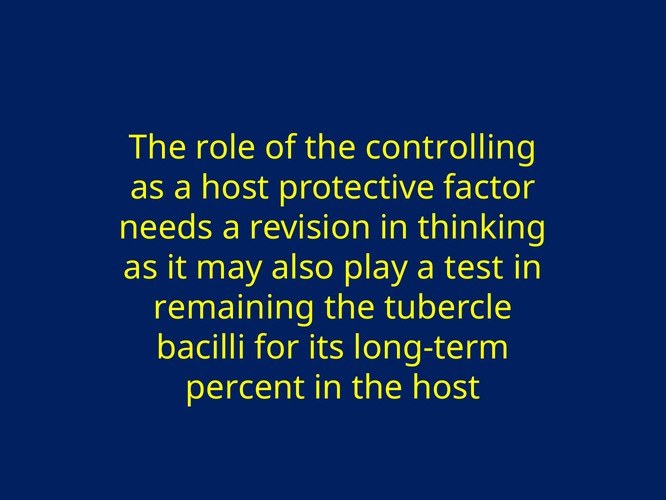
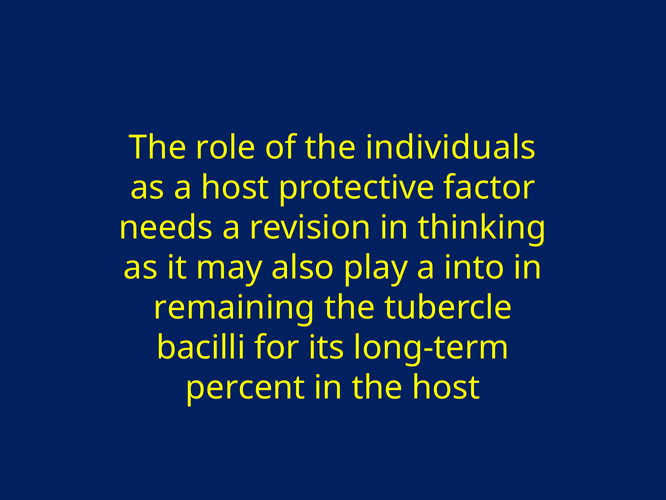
controlling: controlling -> individuals (451, 148)
test: test -> into (474, 268)
